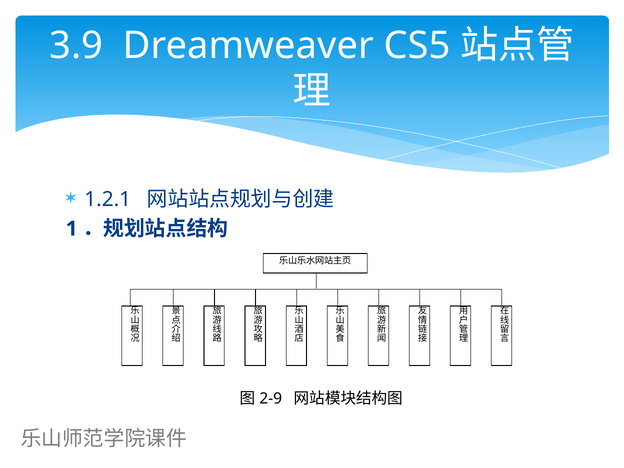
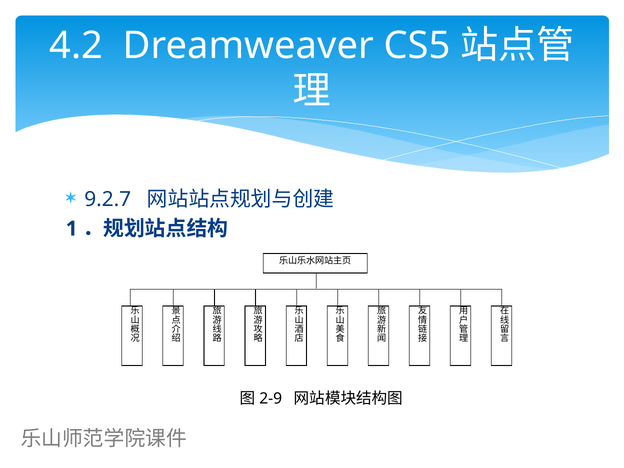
3.9: 3.9 -> 4.2 (76, 46)
1.2.1: 1.2.1 -> 9.2.7 (108, 200)
